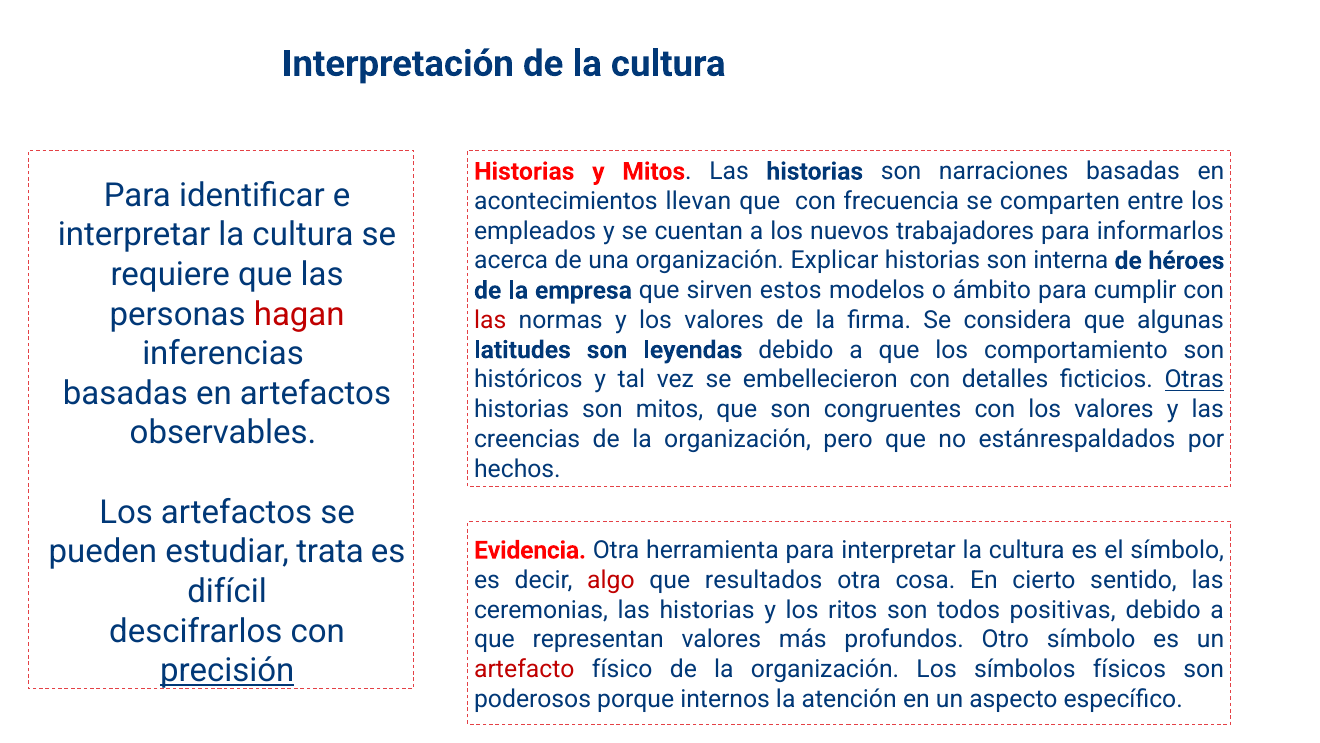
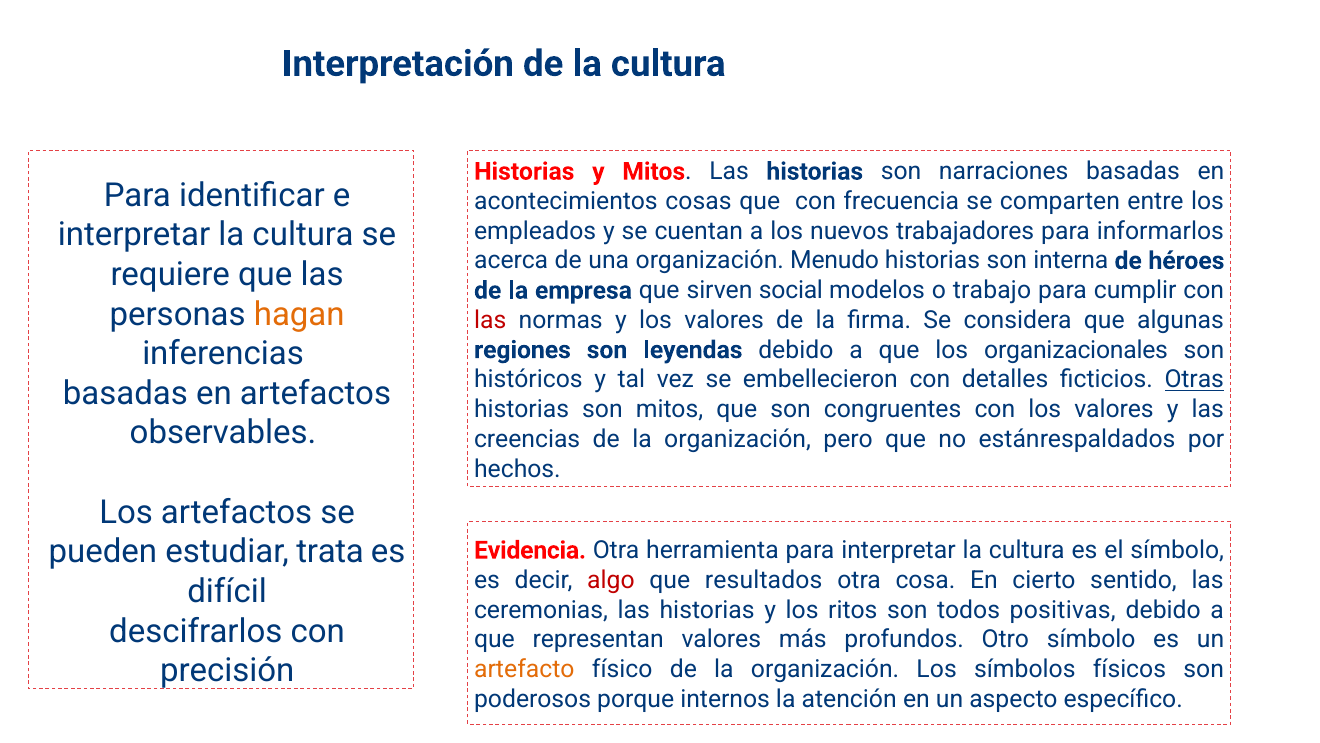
llevan: llevan -> cosas (699, 201)
Explicar: Explicar -> Menudo (835, 261)
estos: estos -> social (791, 290)
ámbito: ámbito -> trabajo (992, 290)
hagan colour: red -> orange (299, 314)
latitudes: latitudes -> regiones (522, 350)
comportamiento: comportamiento -> organizacionales (1076, 350)
precisión underline: present -> none (227, 670)
artefacto colour: red -> orange (524, 669)
